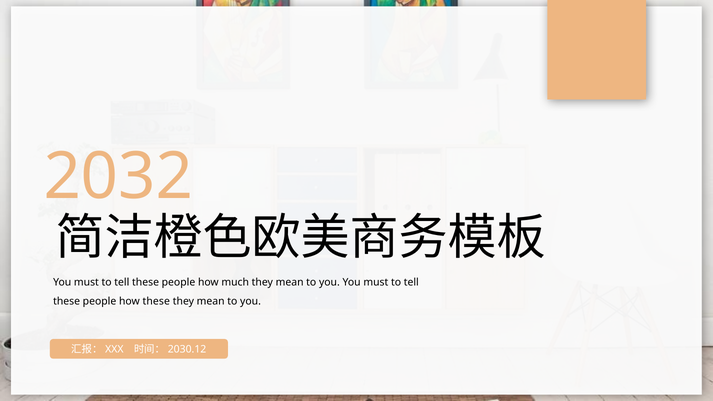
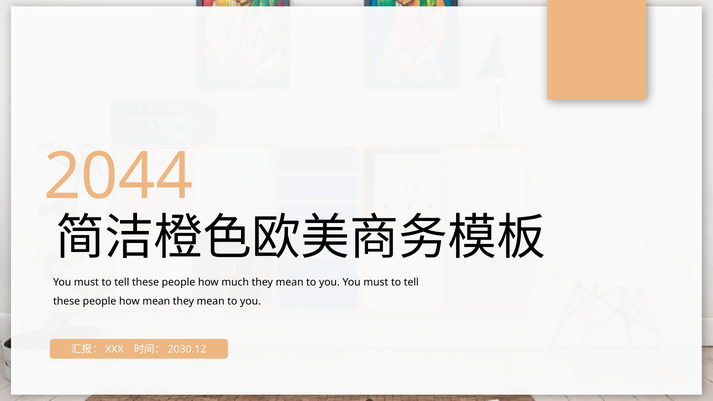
2032: 2032 -> 2044 (118, 177)
how these: these -> mean (156, 301)
